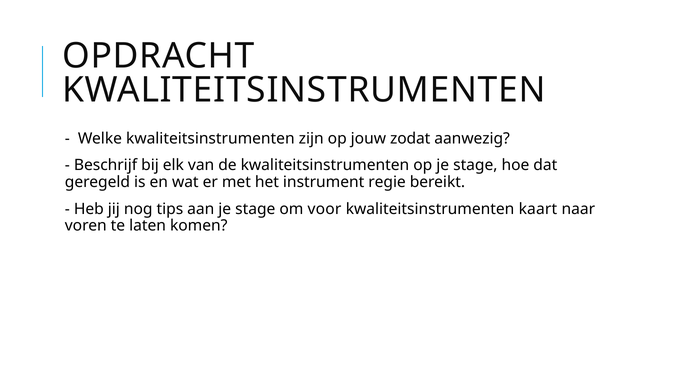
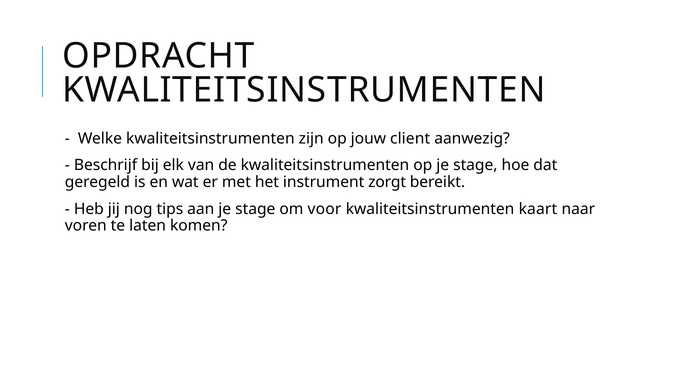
zodat: zodat -> client (410, 139)
regie: regie -> zorgt (387, 182)
